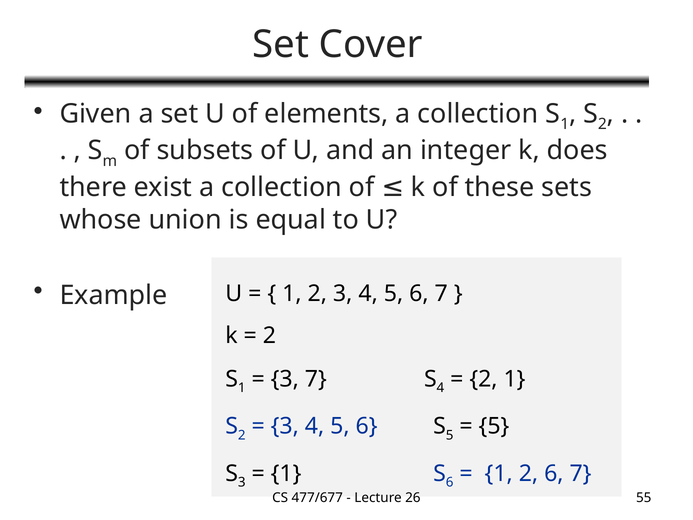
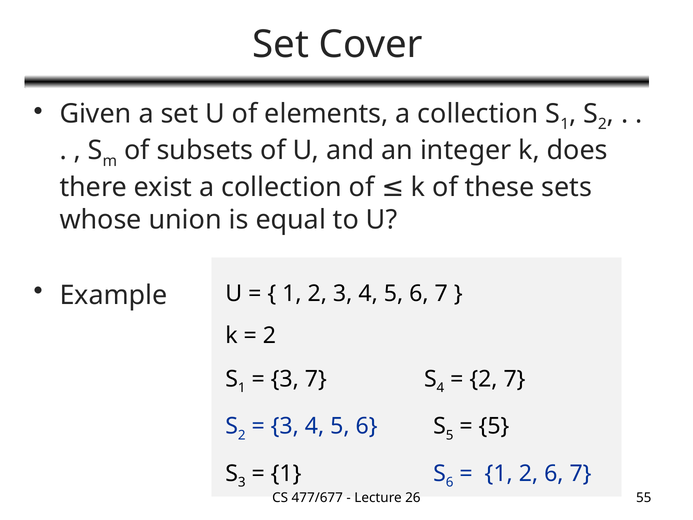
2 1: 1 -> 7 (515, 379)
